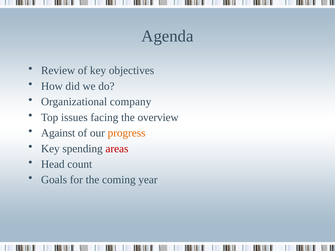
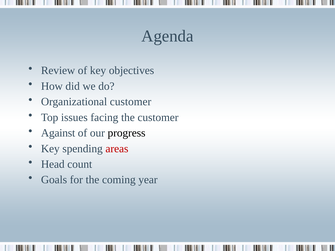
Organizational company: company -> customer (131, 102)
the overview: overview -> customer (158, 117)
progress colour: orange -> black (127, 133)
